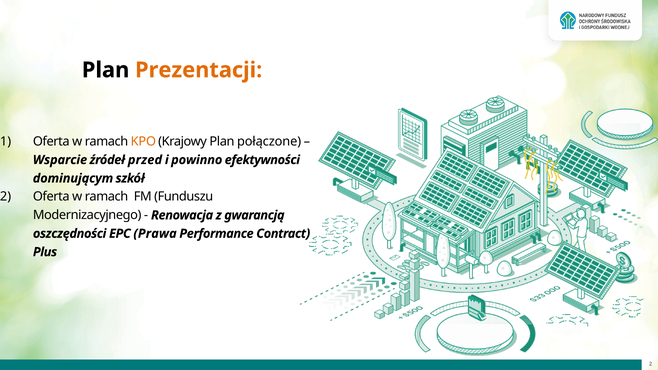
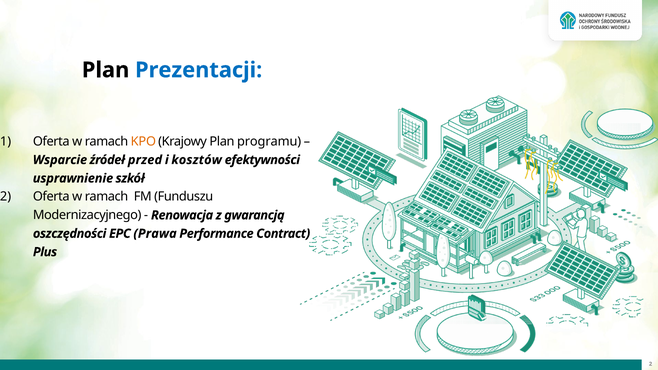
Prezentacji colour: orange -> blue (199, 70)
połączone: połączone -> programu (269, 142)
powinno: powinno -> kosztów (197, 160)
dominującym: dominującym -> usprawnienie (73, 178)
